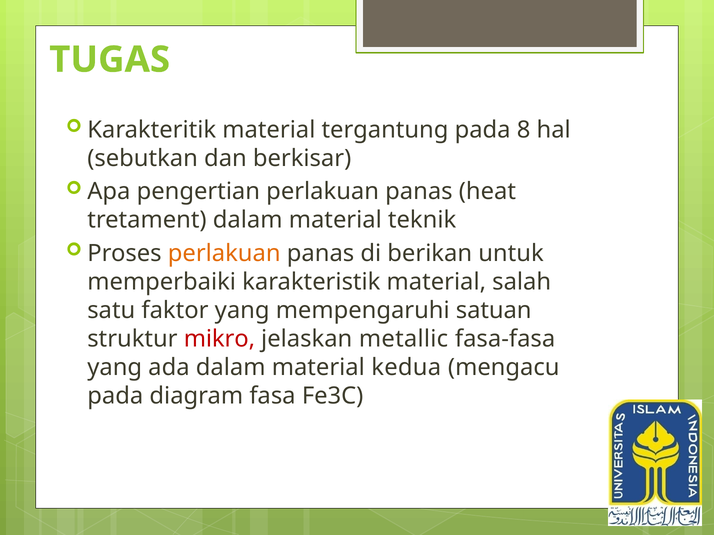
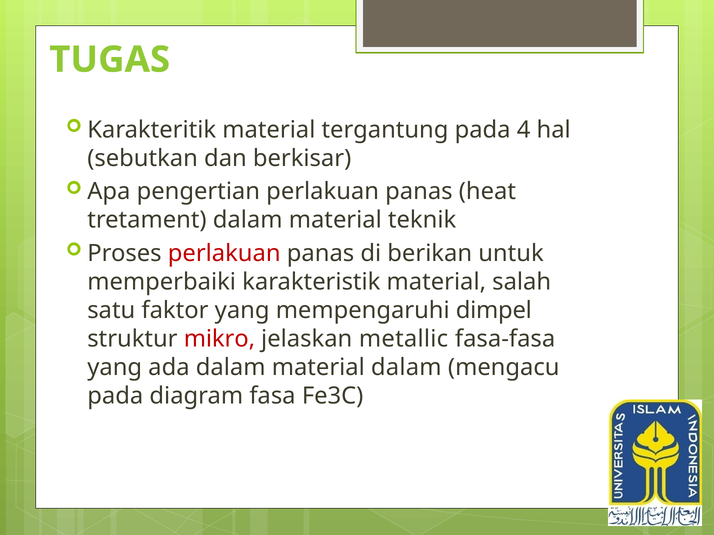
8: 8 -> 4 (524, 130)
perlakuan colour: orange -> red (224, 254)
satuan: satuan -> dimpel (494, 311)
material kedua: kedua -> dalam (406, 368)
